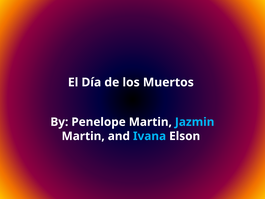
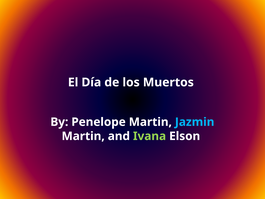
Ivana colour: light blue -> light green (150, 136)
